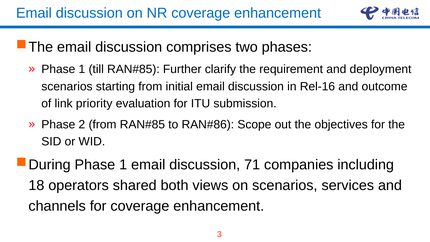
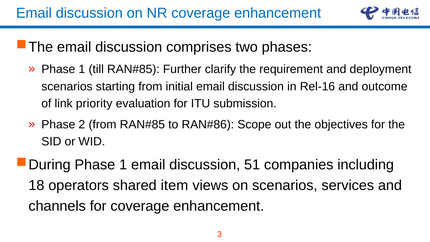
71: 71 -> 51 (252, 165)
both: both -> item (174, 185)
